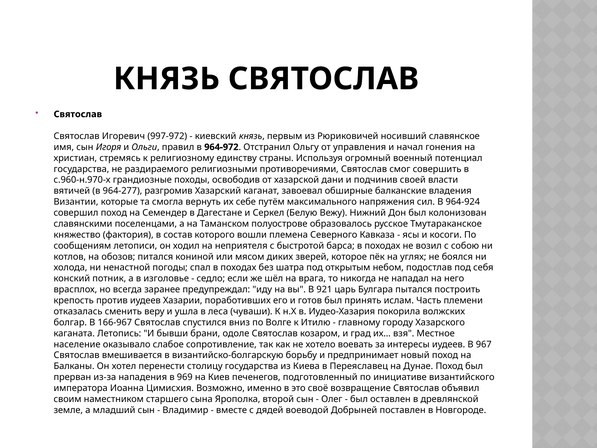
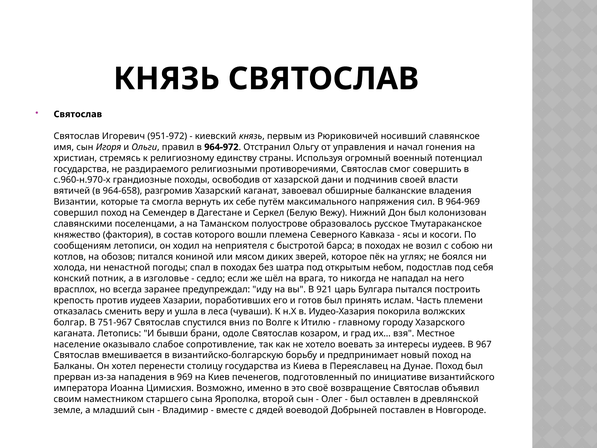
997-972: 997-972 -> 951-972 (167, 136)
964-277: 964-277 -> 964-658 (122, 191)
964-924: 964-924 -> 964-969 (463, 202)
166-967: 166-967 -> 751-967 (115, 322)
